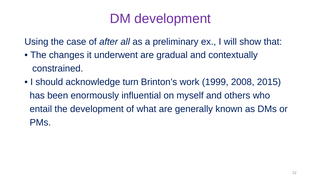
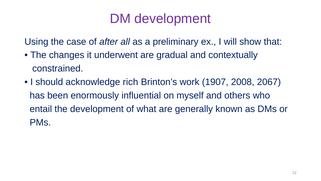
turn: turn -> rich (130, 82)
1999: 1999 -> 1907 (215, 82)
2015: 2015 -> 2067 (269, 82)
